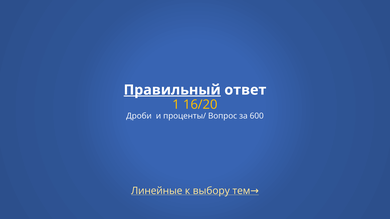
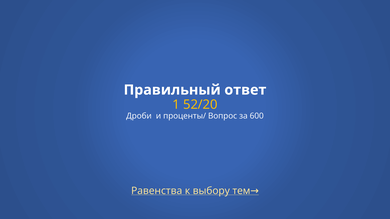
Правильный underline: present -> none (172, 90)
16/20: 16/20 -> 52/20 (200, 105)
Линейные: Линейные -> Равенства (157, 191)
